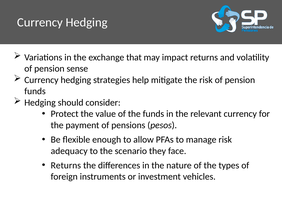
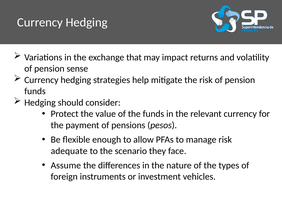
adequacy: adequacy -> adequate (69, 151)
Returns: Returns -> Assume (66, 165)
